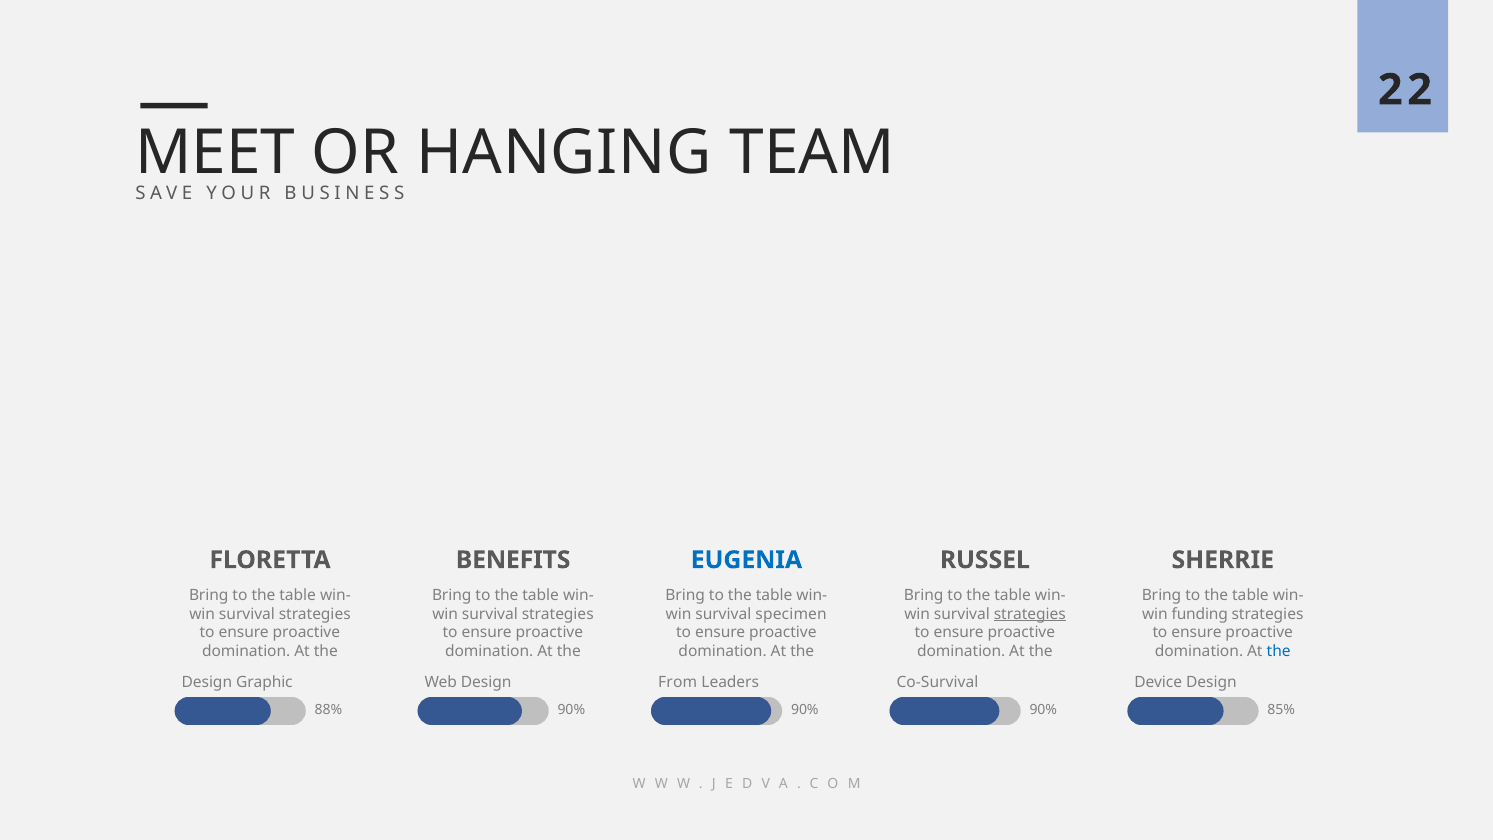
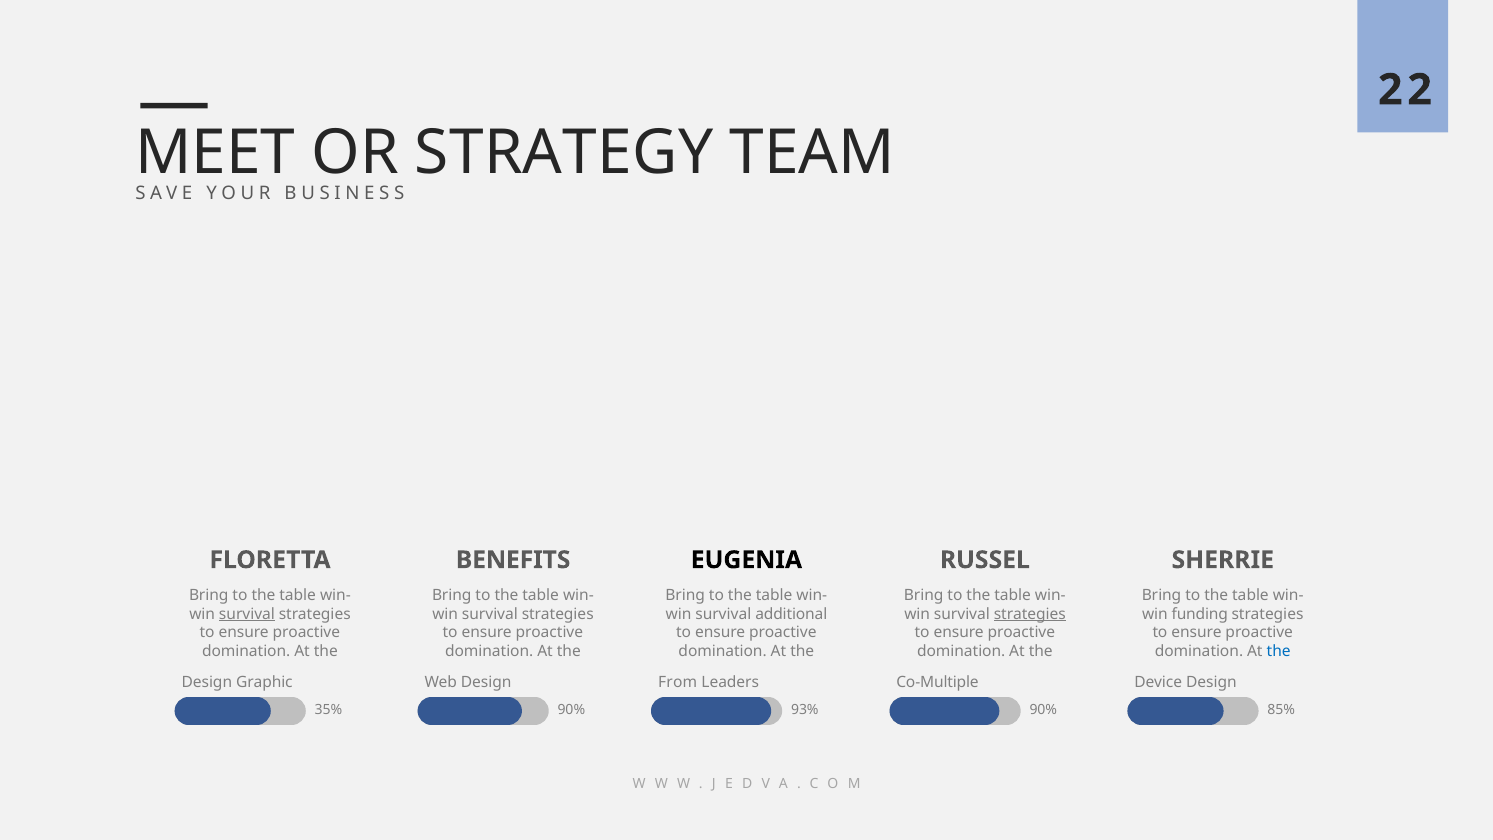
HANGING: HANGING -> STRATEGY (564, 153)
EUGENIA colour: blue -> black (746, 560)
survival underline: none -> present (247, 614)
specimen: specimen -> additional (791, 614)
Co-Survival: Co-Survival -> Co-Multiple (938, 682)
88%: 88% -> 35% (328, 710)
90%: 90% -> 93% (805, 710)
